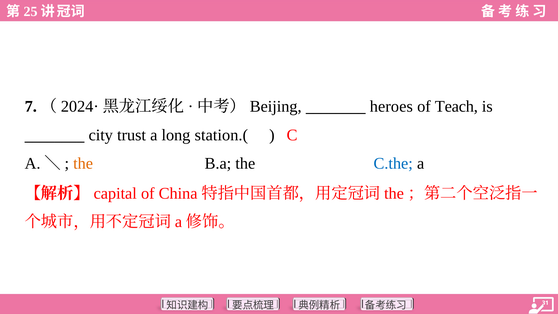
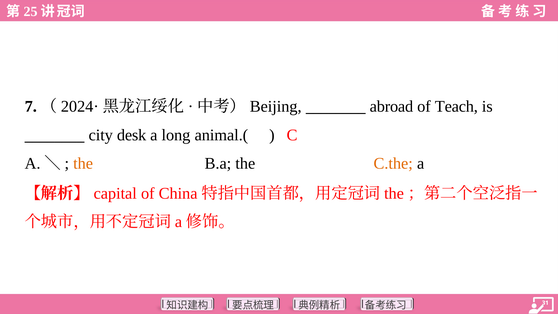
heroes: heroes -> abroad (391, 106)
trust: trust -> desk (132, 135)
station.(: station.( -> animal.( (221, 135)
C.the colour: blue -> orange (393, 163)
